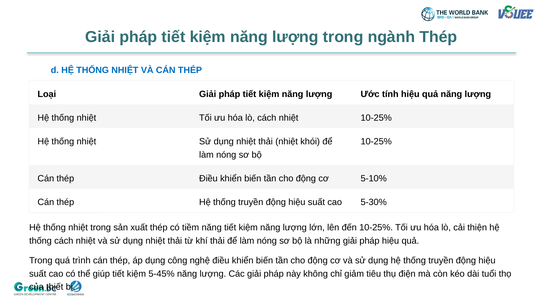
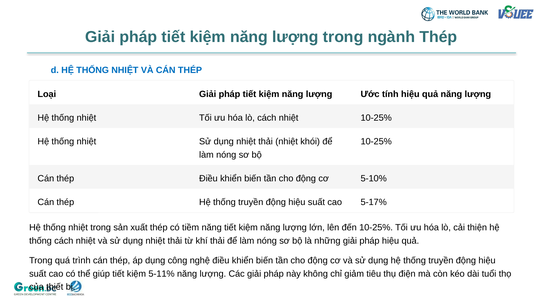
5-30%: 5-30% -> 5-17% (374, 203)
5-45%: 5-45% -> 5-11% (162, 274)
